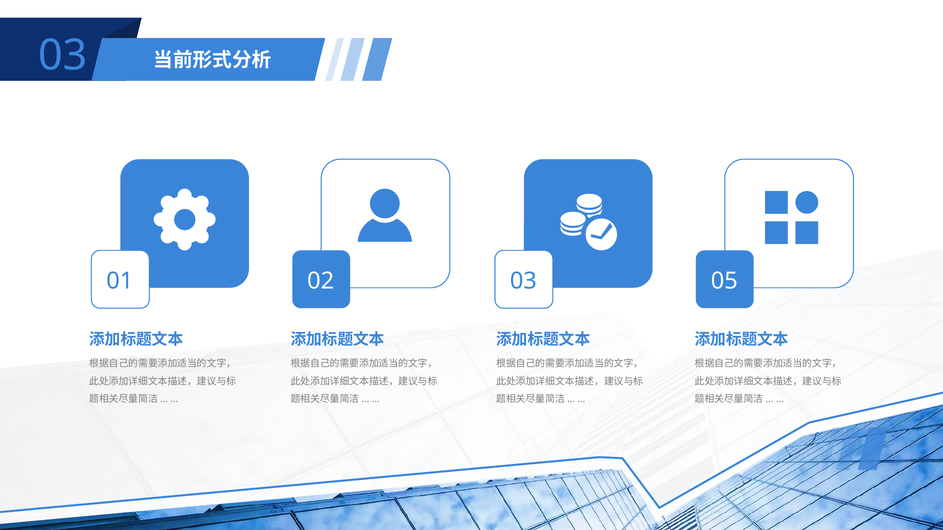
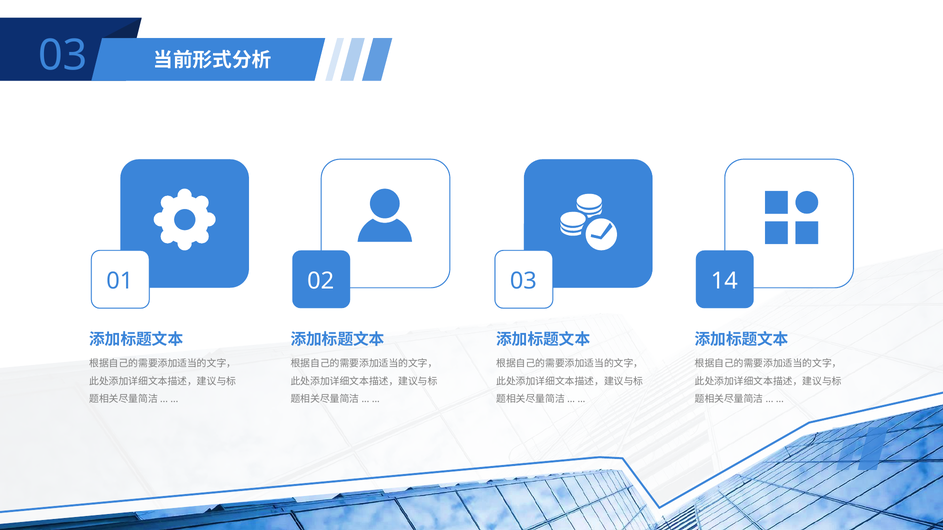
05: 05 -> 14 (724, 281)
